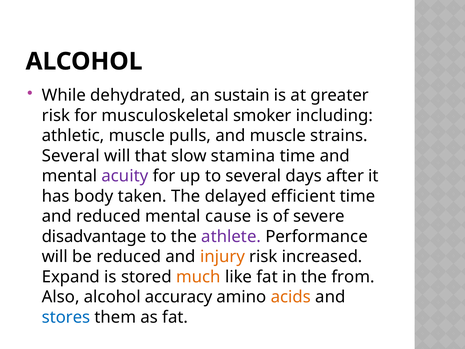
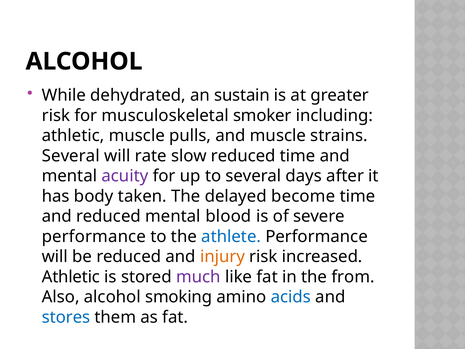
that: that -> rate (151, 156)
slow stamina: stamina -> reduced (243, 156)
efficient: efficient -> become (303, 196)
cause: cause -> blood (228, 216)
disadvantage: disadvantage -> performance (94, 236)
athlete colour: purple -> blue (231, 236)
Expand: Expand -> Athletic (71, 277)
much colour: orange -> purple (198, 277)
accuracy: accuracy -> smoking (179, 297)
acids colour: orange -> blue (291, 297)
